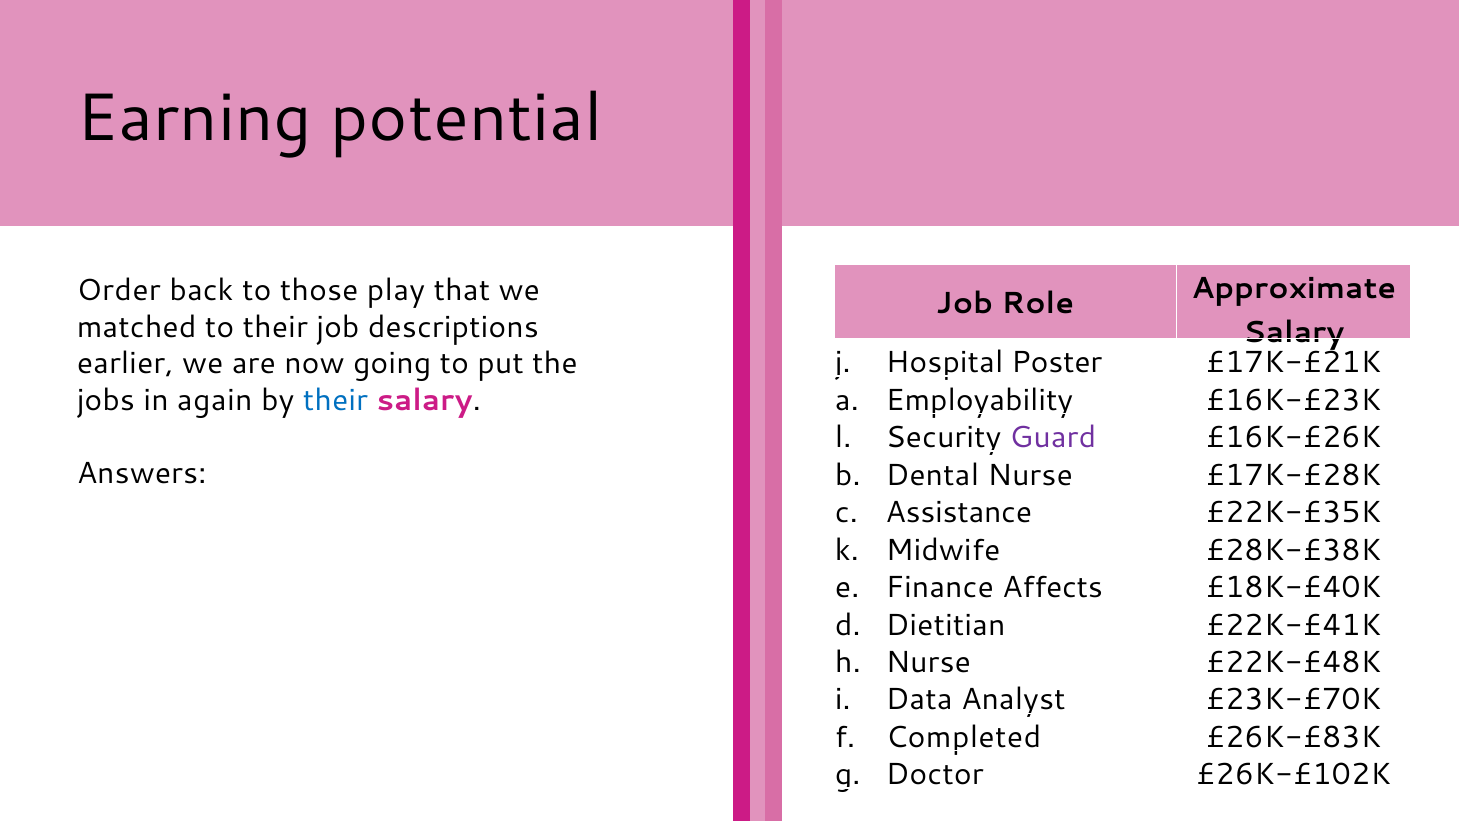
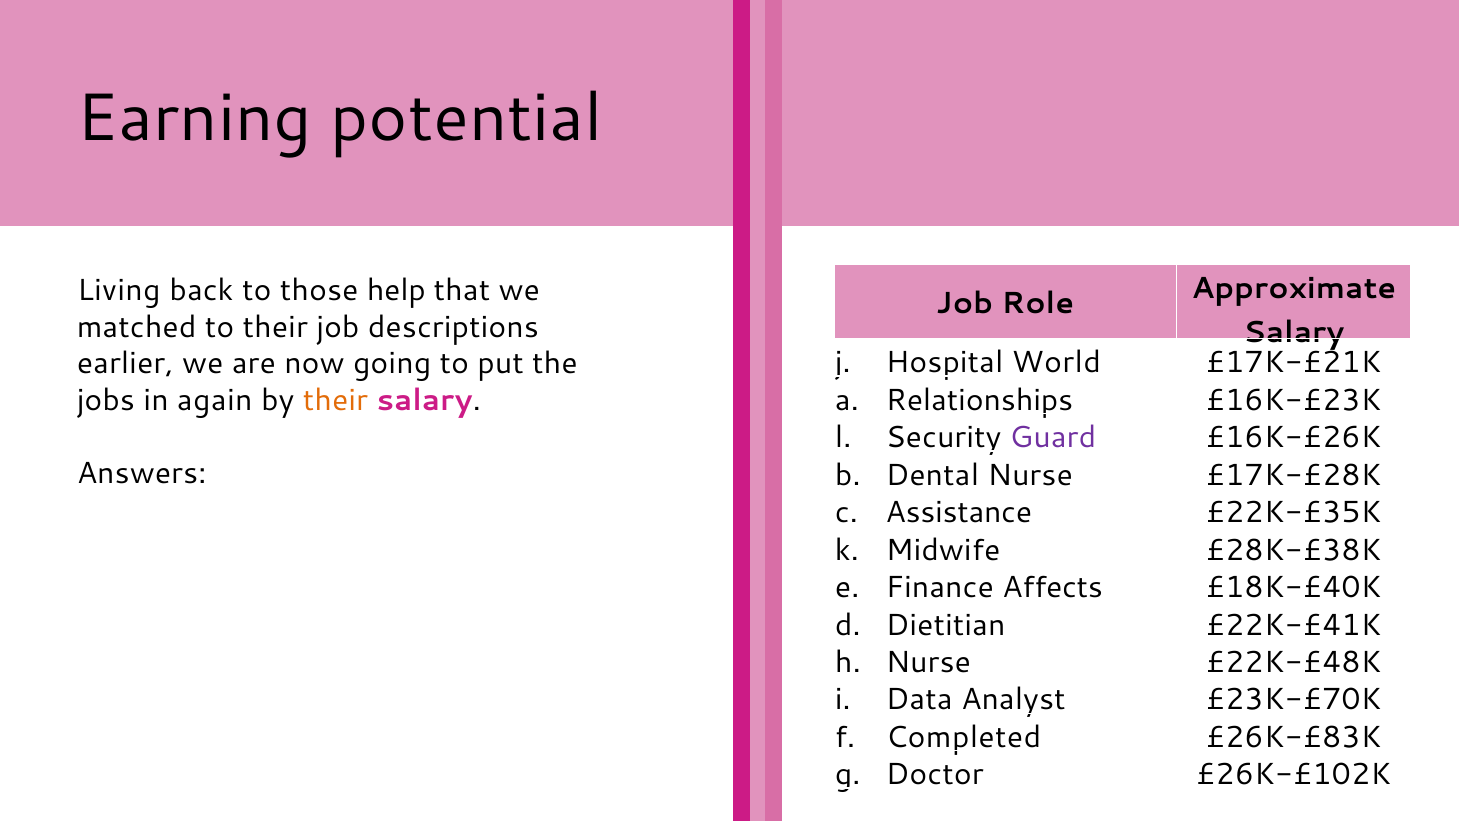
Order: Order -> Living (119, 290)
play: play -> help (396, 290)
Poster: Poster -> World (1056, 363)
their colour: blue -> orange (335, 400)
Employability: Employability -> Relationships (979, 400)
